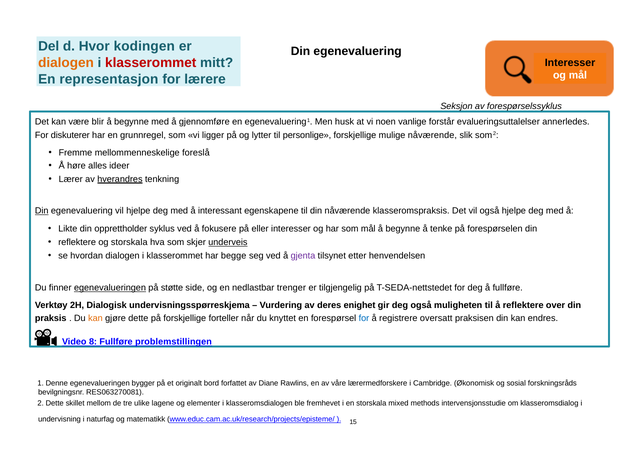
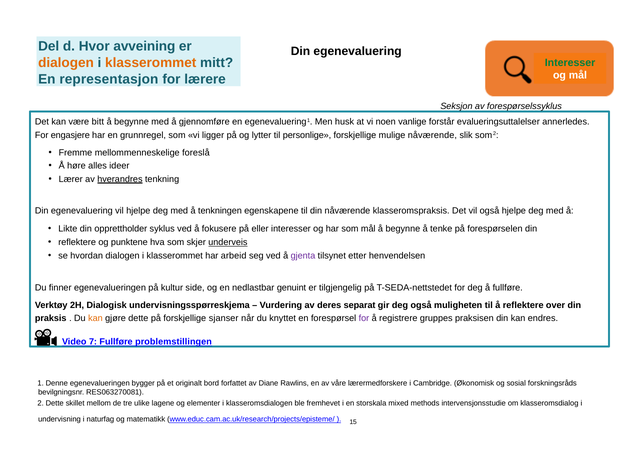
kodingen: kodingen -> avveining (144, 47)
klasserommet colour: red -> orange (151, 63)
Interesser colour: black -> green (570, 63)
blir: blir -> bitt (98, 122)
diskuterer: diskuterer -> engasjere (70, 135)
Din underline: present -> none (42, 211)
interessant: interessant -> tenkningen (220, 211)
og storskala: storskala -> punktene (129, 243)
begge: begge -> arbeid (234, 256)
egenevalueringen underline: present -> none (110, 288)
støtte: støtte -> kultur (172, 288)
trenger: trenger -> genuint (291, 288)
enighet: enighet -> separat (360, 305)
forteller: forteller -> sjanser (224, 318)
for colour: blue -> purple (364, 318)
oversatt: oversatt -> gruppes (436, 318)
8: 8 -> 7 (93, 342)
